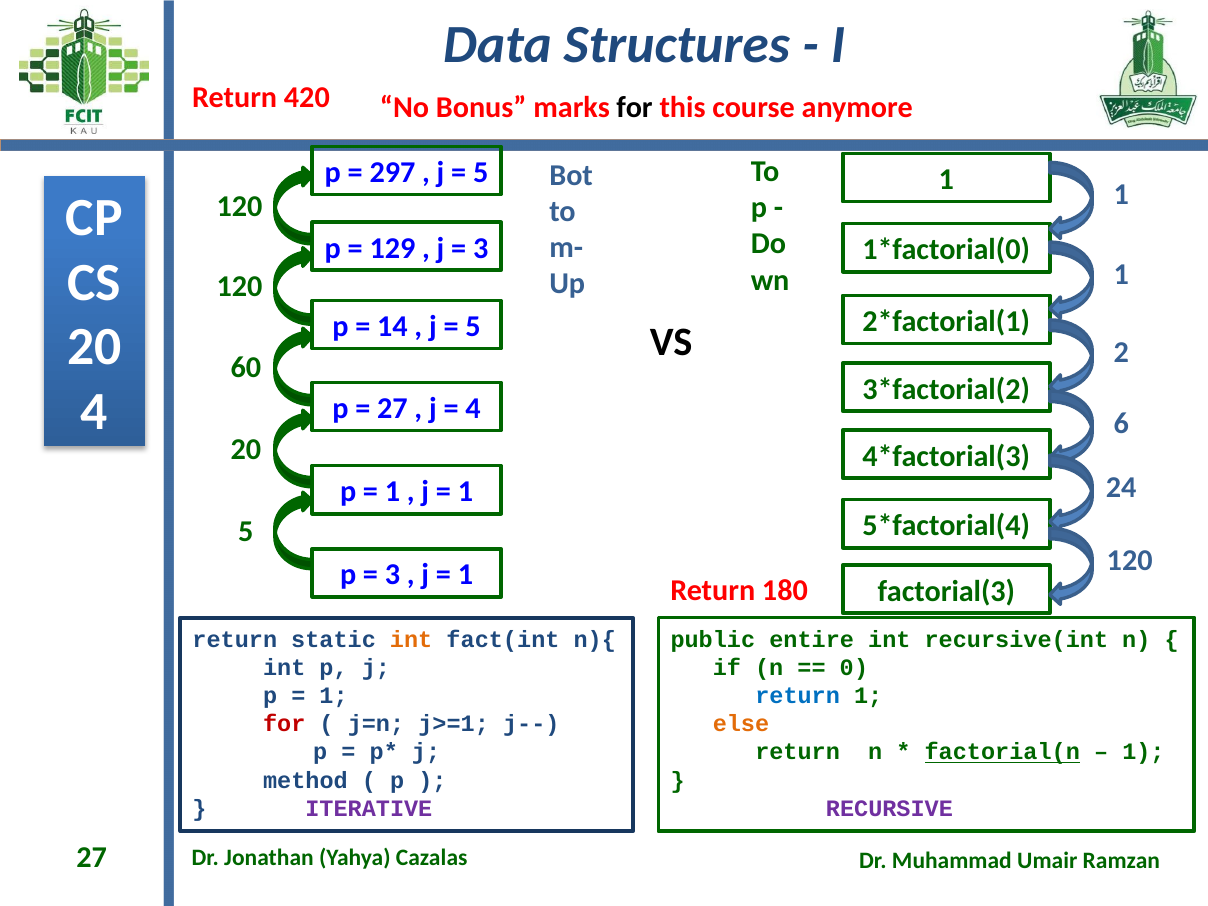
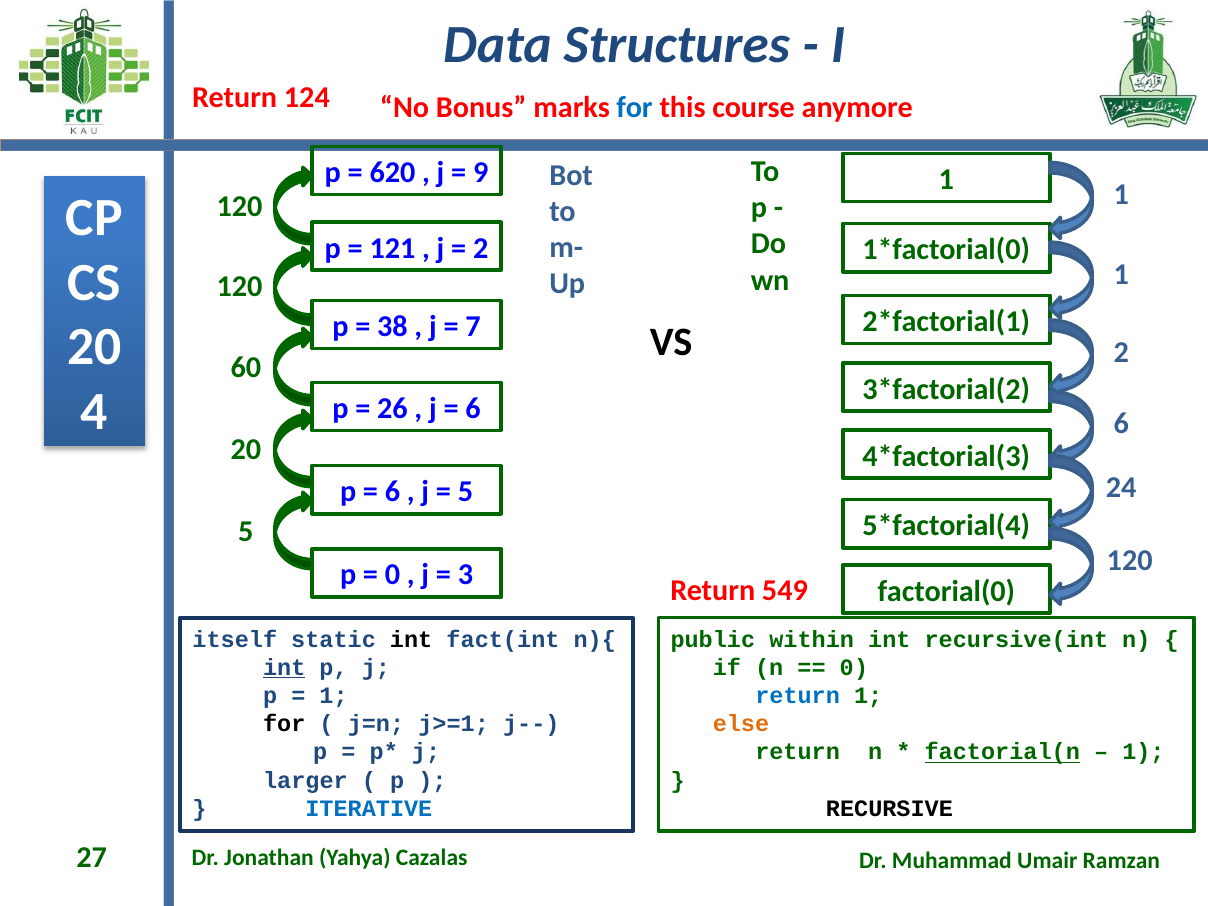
420: 420 -> 124 (307, 98)
for colour: black -> blue (635, 107)
297: 297 -> 620 (392, 173)
5: 5 -> 9 (481, 173)
129: 129 -> 121 (392, 248)
3: 3 -> 2 (481, 248)
14: 14 -> 38 (392, 327)
5: 5 -> 7 (473, 327)
27: 27 -> 26 (392, 409)
4: 4 -> 6 (473, 409)
1: 1 -> 6 (393, 492)
1: 1 -> 5 (465, 492)
3: 3 -> 0 (393, 575)
1: 1 -> 3 (465, 575)
180: 180 -> 549 (785, 590)
factorial(3: factorial(3 -> factorial(0 (946, 591)
return: return -> itself (235, 639)
int colour: orange -> black (411, 639)
entire: entire -> within (812, 639)
int underline: none -> present (284, 668)
for colour: red -> black (284, 724)
method: method -> larger (305, 780)
ITERATIVE colour: purple -> blue (369, 809)
RECURSIVE colour: purple -> black (889, 809)
